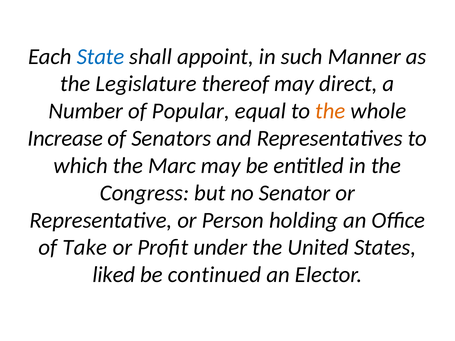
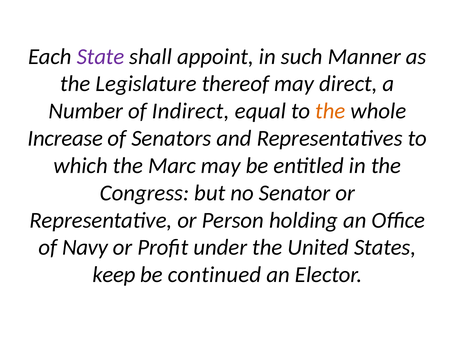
State colour: blue -> purple (100, 57)
Popular: Popular -> Indirect (191, 111)
Take: Take -> Navy (85, 248)
liked: liked -> keep (114, 275)
